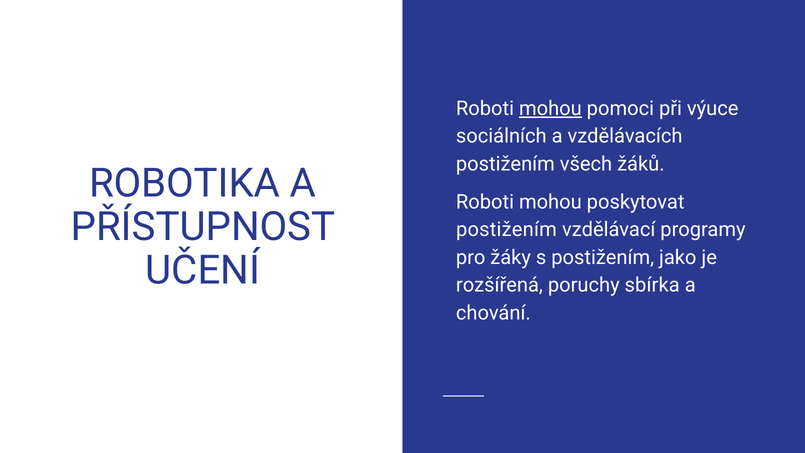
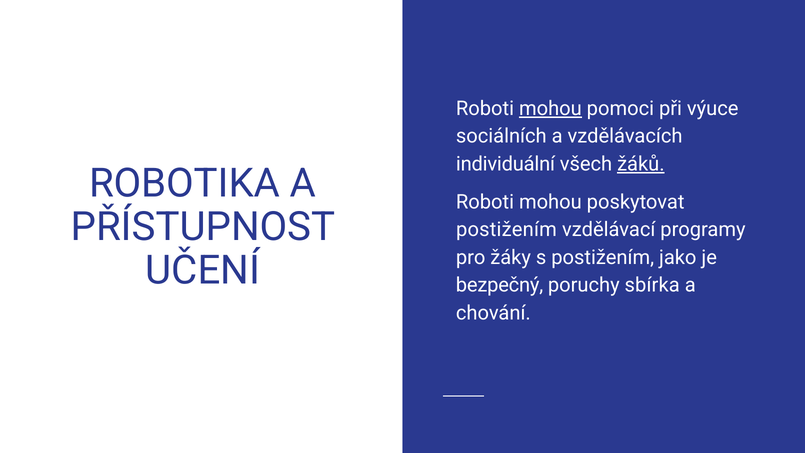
postižením: postižením -> individuální (505, 164)
žáků underline: none -> present (641, 164)
rozšířená: rozšířená -> bezpečný (500, 285)
